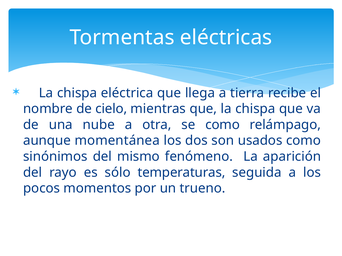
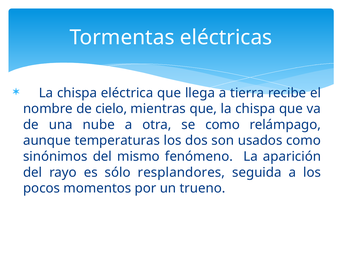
momentánea: momentánea -> temperaturas (117, 141)
temperaturas: temperaturas -> resplandores (181, 173)
